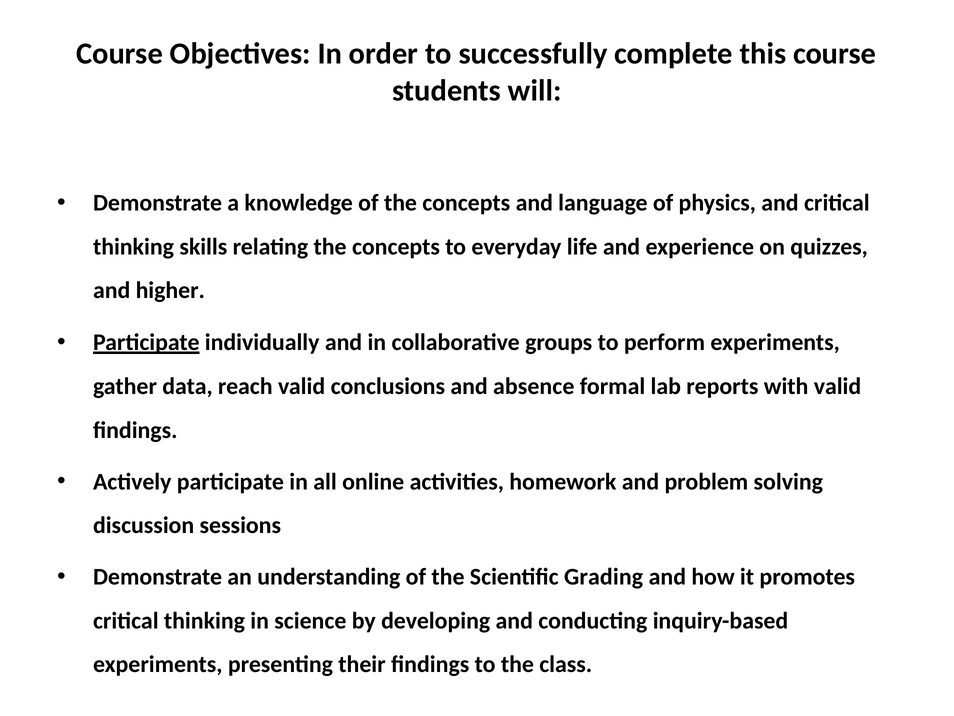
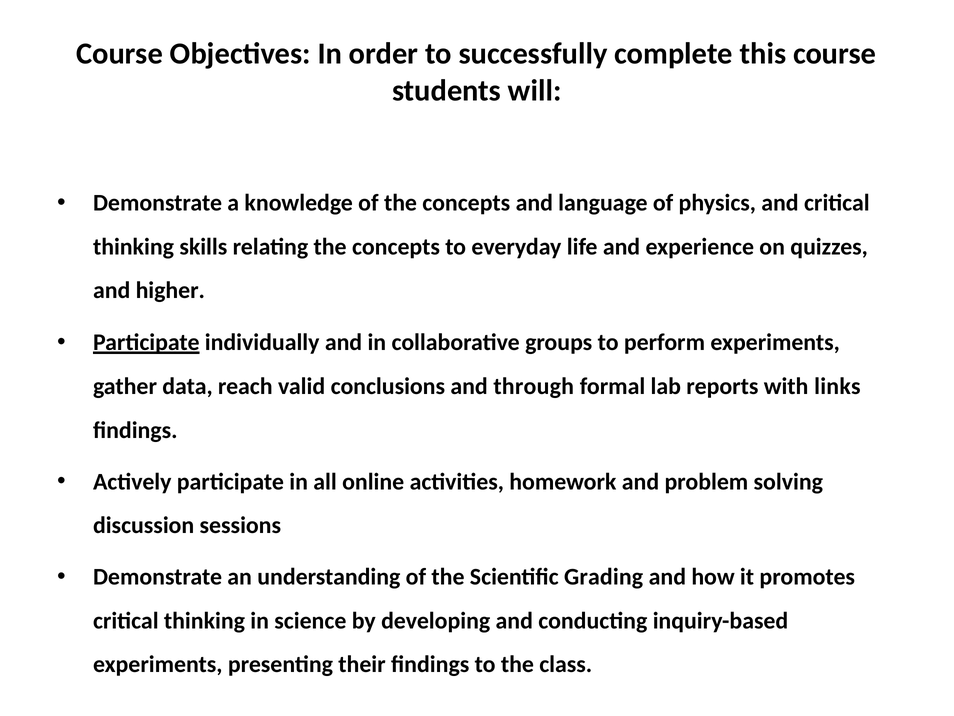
absence: absence -> through (534, 386)
with valid: valid -> links (837, 386)
